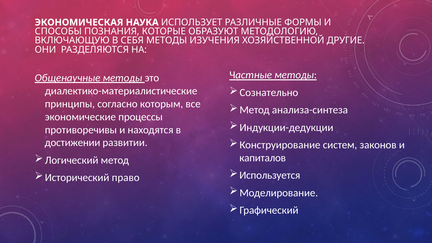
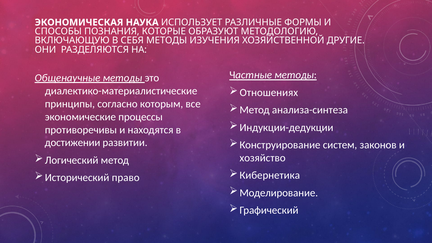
Сознательно: Сознательно -> Отношениях (269, 93)
капиталов: капиталов -> хозяйство (263, 158)
Используется: Используется -> Кибернетика (270, 175)
